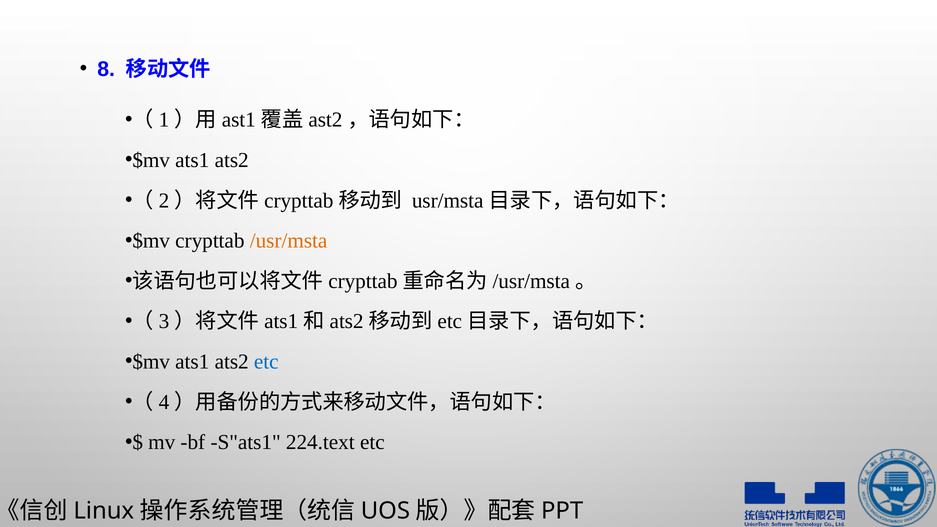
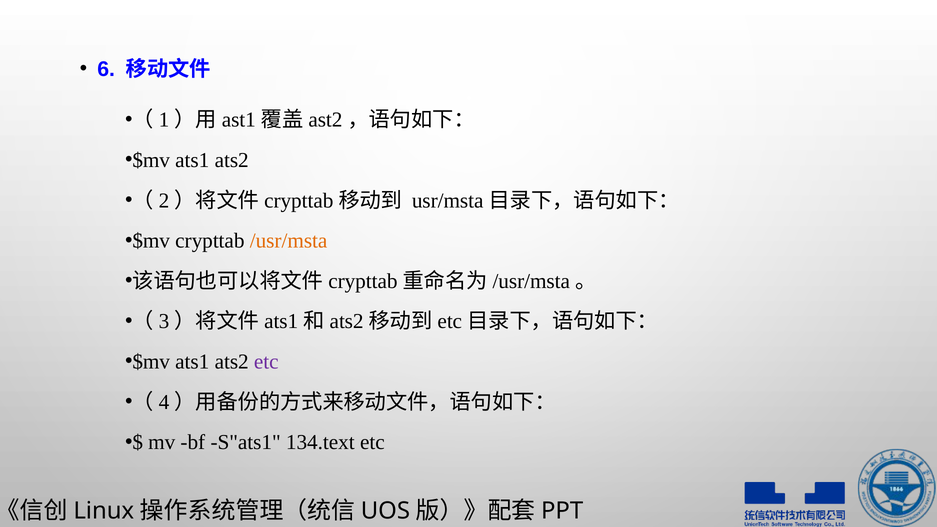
8: 8 -> 6 (106, 69)
etc colour: blue -> purple (266, 362)
224.text: 224.text -> 134.text (320, 443)
